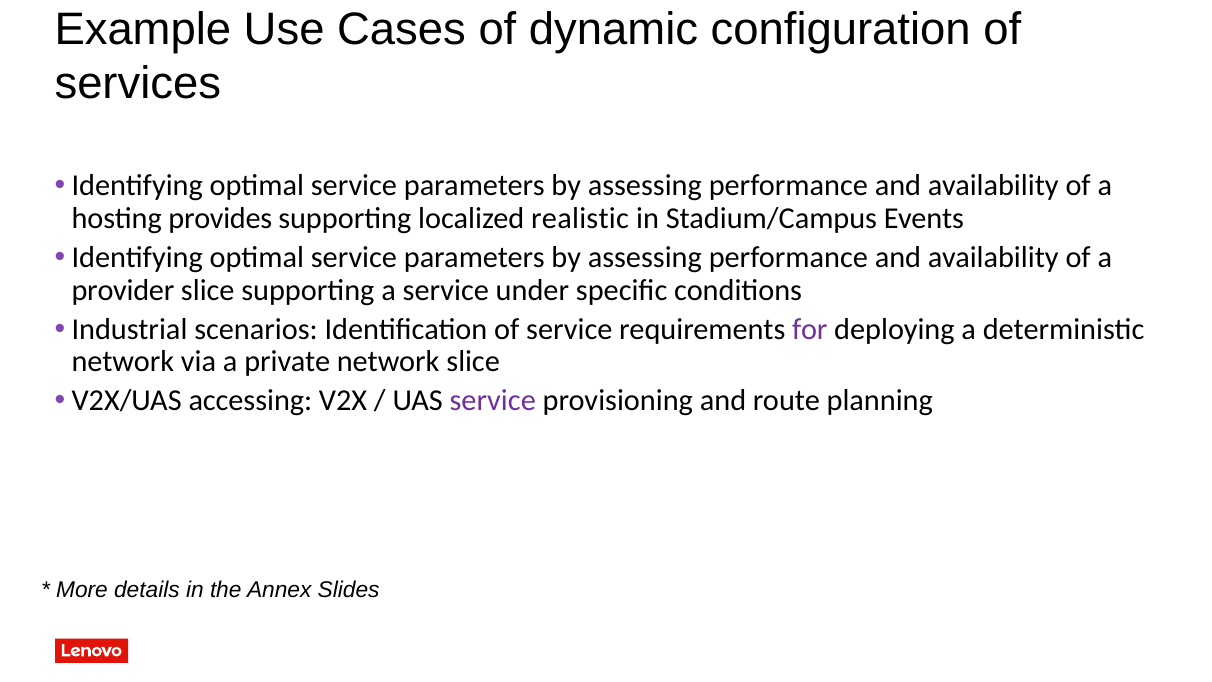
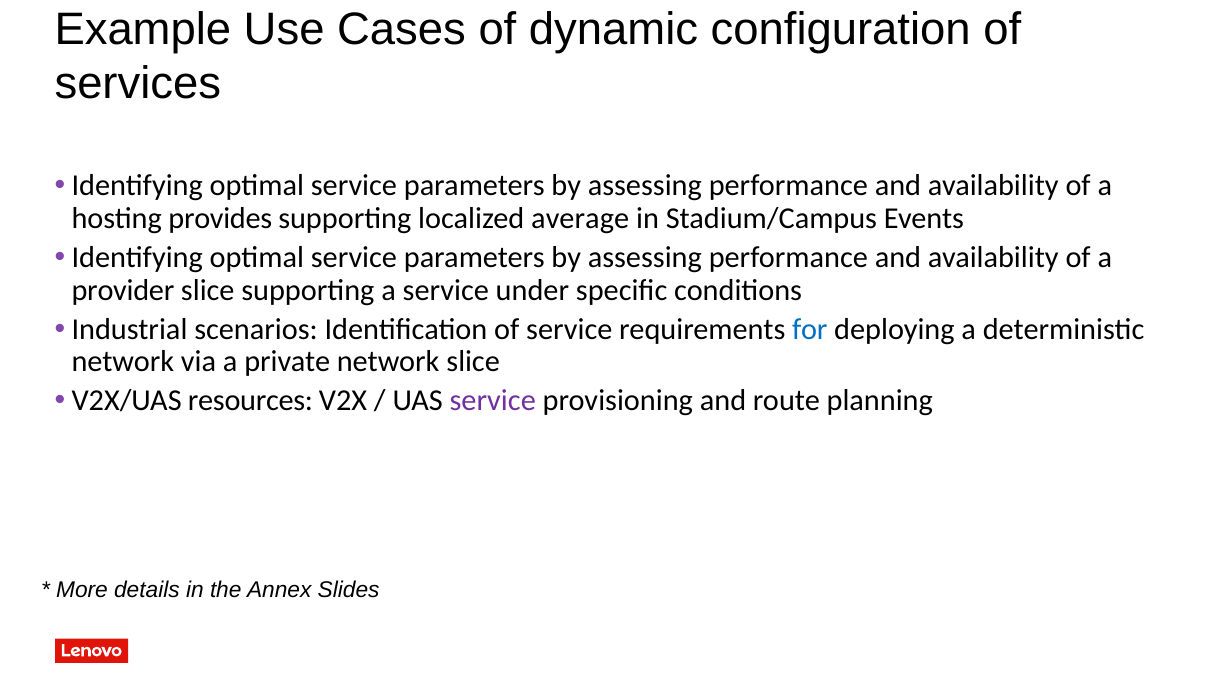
realistic: realistic -> average (580, 218)
for colour: purple -> blue (810, 329)
accessing: accessing -> resources (250, 401)
